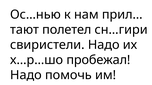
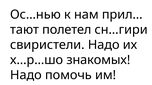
пробежал: пробежал -> знакомых (98, 60)
